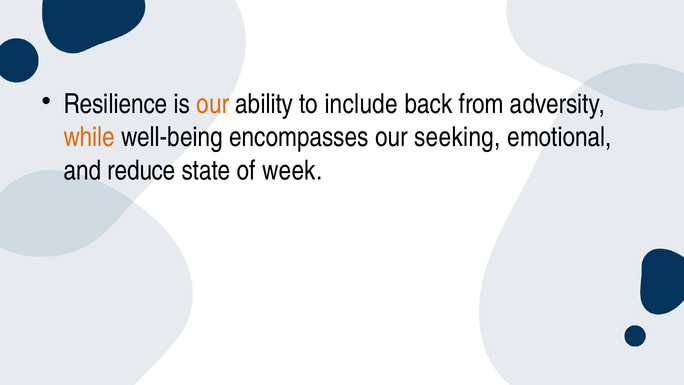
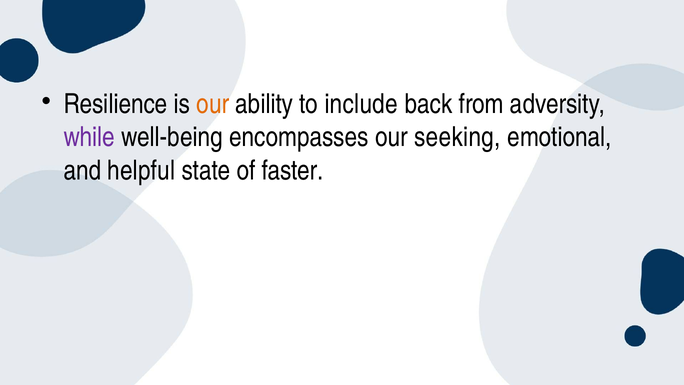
while colour: orange -> purple (89, 137)
reduce: reduce -> helpful (141, 170)
week: week -> faster (293, 170)
